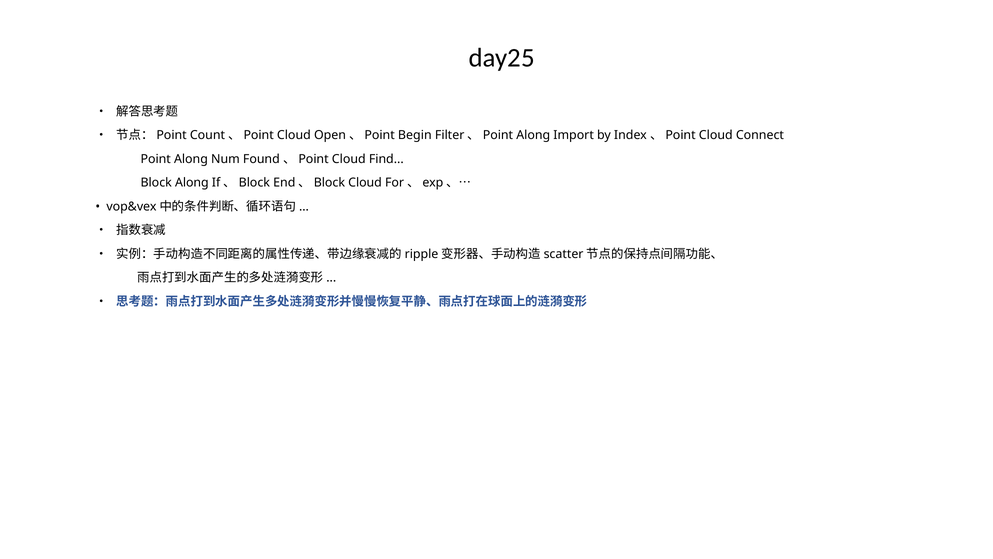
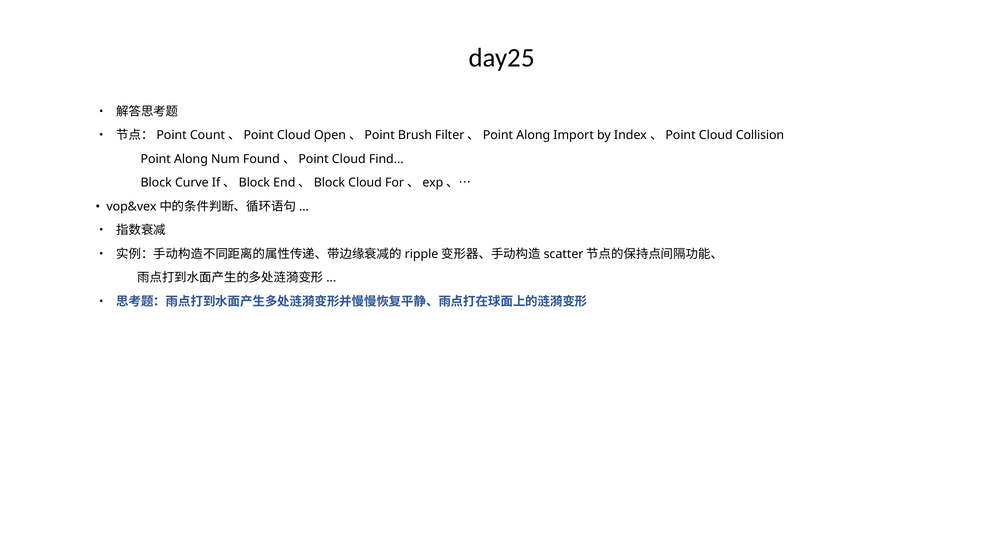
Begin: Begin -> Brush (415, 135)
Connect: Connect -> Collision (760, 135)
Block Along: Along -> Curve (192, 183)
